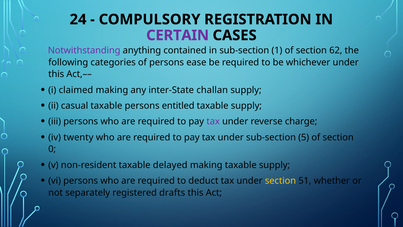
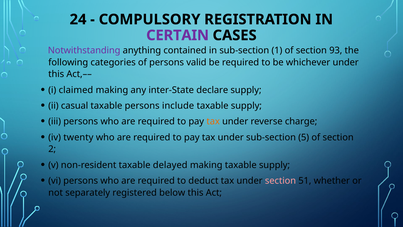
62: 62 -> 93 (336, 50)
ease: ease -> valid (196, 62)
challan: challan -> declare (212, 90)
entitled: entitled -> include (178, 106)
tax colour: purple -> orange (213, 121)
0: 0 -> 2 (52, 149)
section colour: yellow -> pink (280, 181)
drafts: drafts -> below (172, 192)
